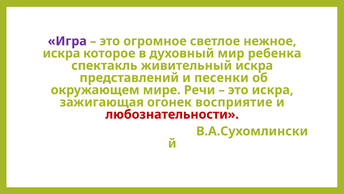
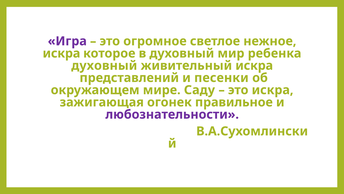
спектакль: спектакль -> духовный (104, 65)
Речи: Речи -> Саду (199, 90)
восприятие: восприятие -> правильное (234, 102)
любознательности colour: red -> purple (172, 114)
